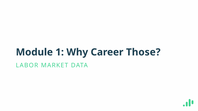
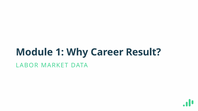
Those: Those -> Result (143, 52)
